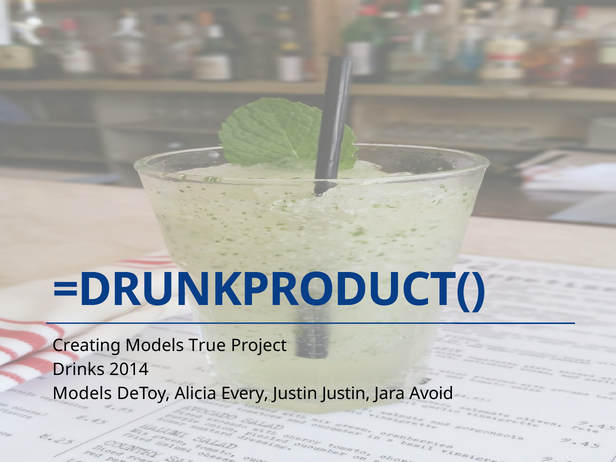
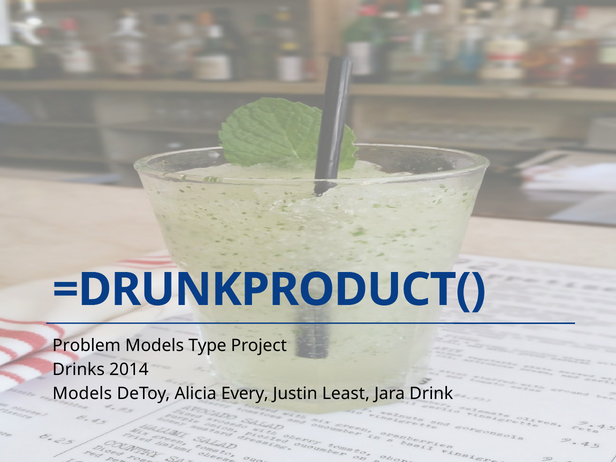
Creating: Creating -> Problem (87, 346)
True: True -> Type (207, 346)
Justin Justin: Justin -> Least (346, 394)
Avoid: Avoid -> Drink (431, 394)
